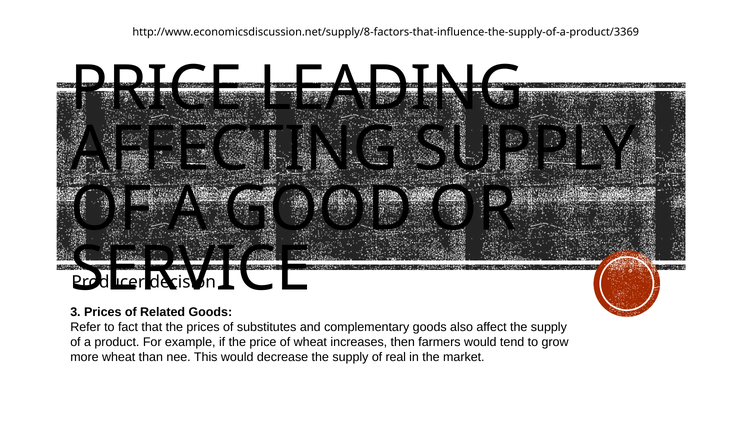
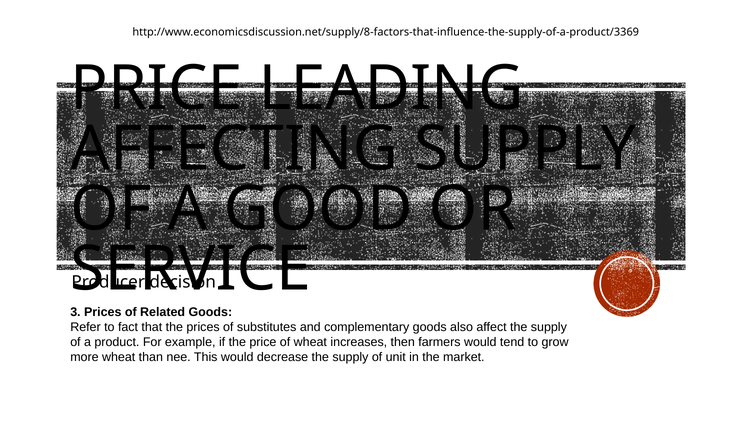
real: real -> unit (396, 357)
